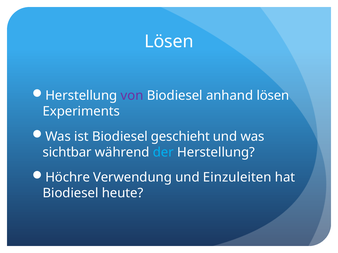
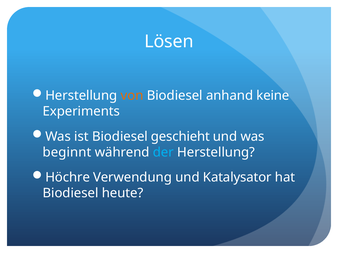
von colour: purple -> orange (132, 96)
anhand lösen: lösen -> keine (273, 96)
sichtbar: sichtbar -> beginnt (67, 152)
Einzuleiten: Einzuleiten -> Katalysator (237, 178)
